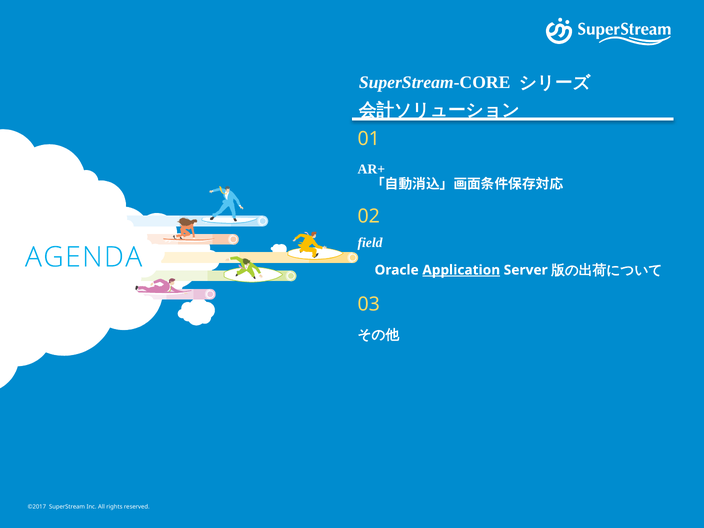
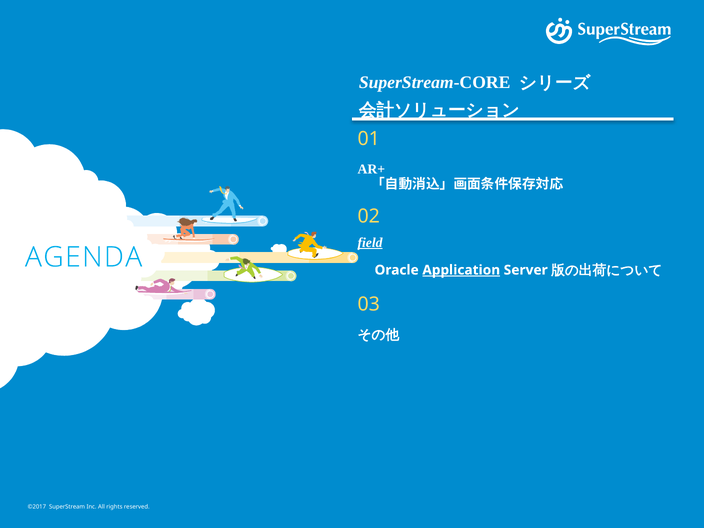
field underline: none -> present (370, 243)
